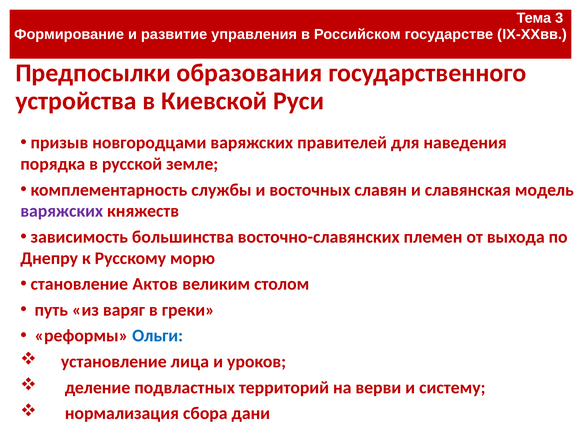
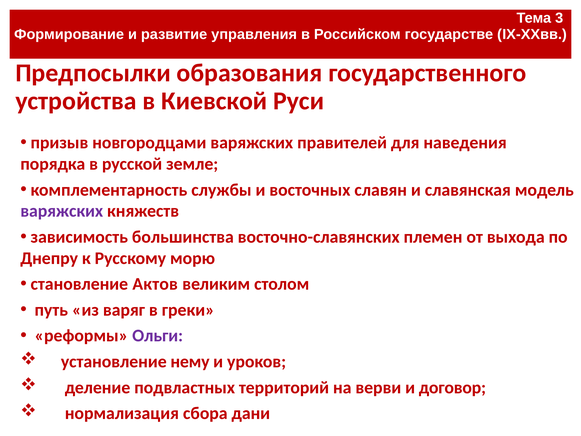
Ольги colour: blue -> purple (158, 336)
лица: лица -> нему (190, 361)
систему: систему -> договор (452, 387)
